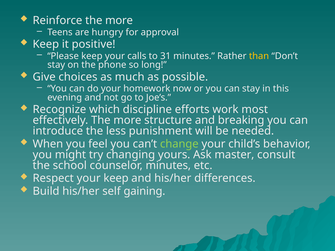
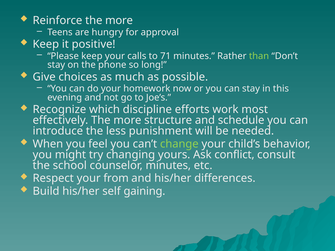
31: 31 -> 71 (166, 56)
than colour: yellow -> light green (259, 56)
breaking: breaking -> schedule (241, 120)
master: master -> conflict (234, 155)
your keep: keep -> from (116, 178)
